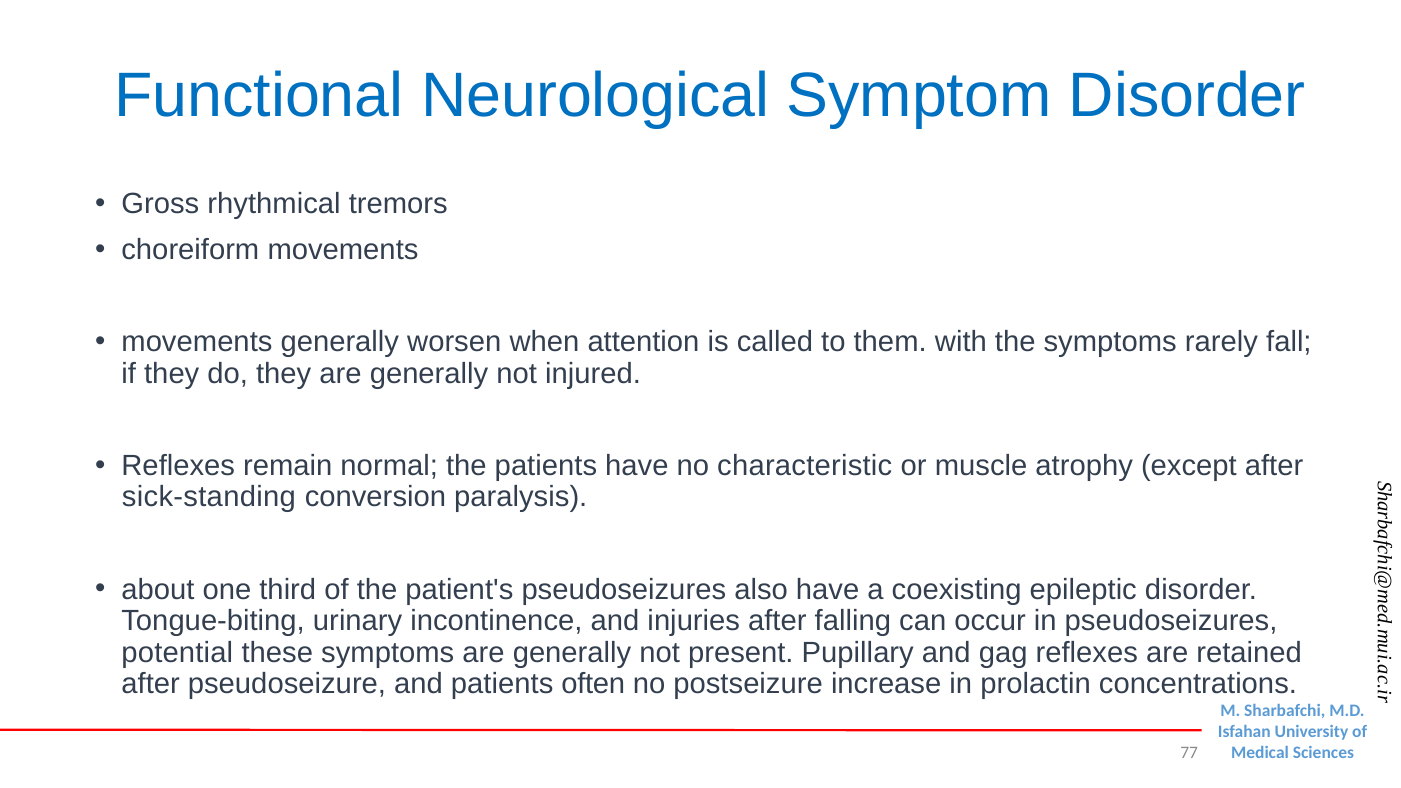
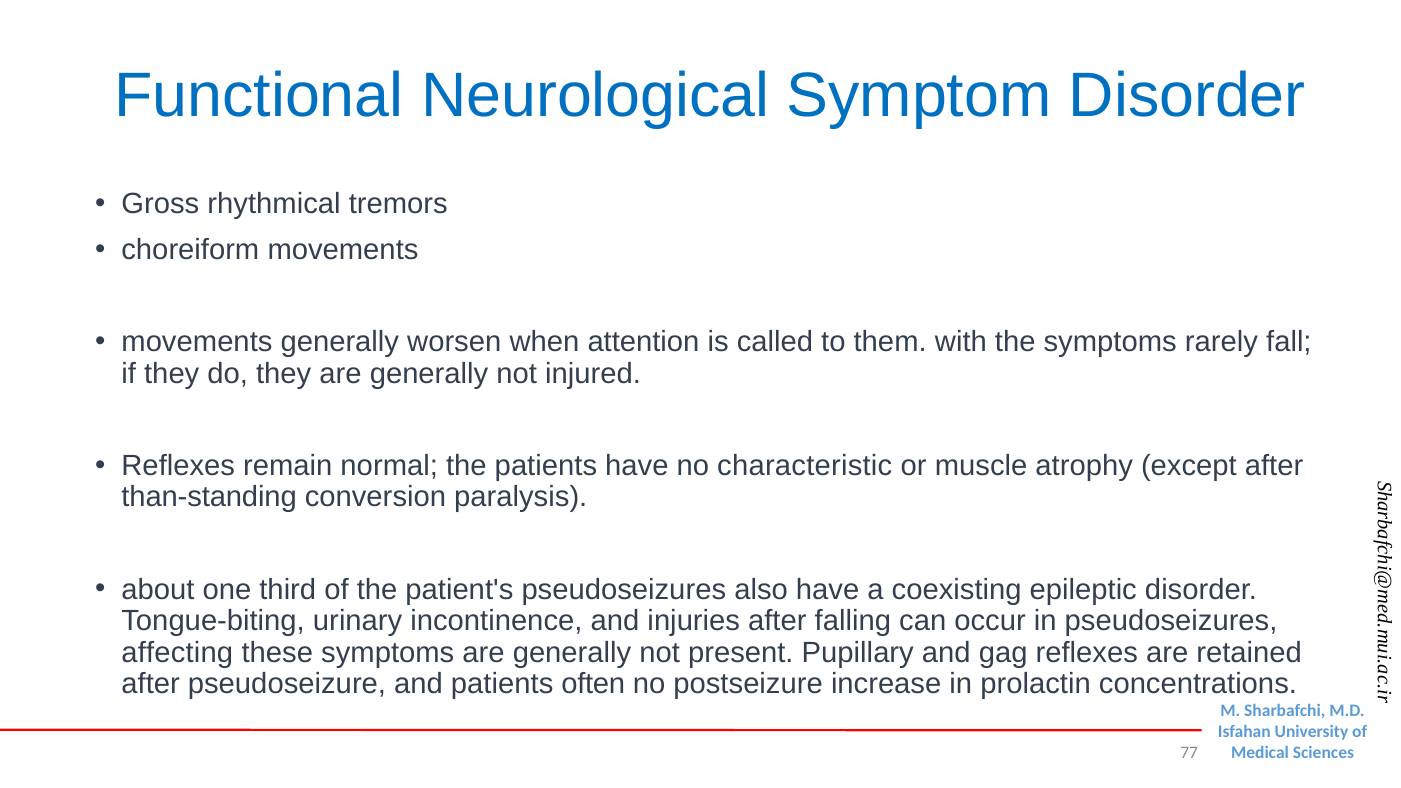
sick-standing: sick-standing -> than-standing (209, 497)
potential: potential -> affecting (177, 653)
